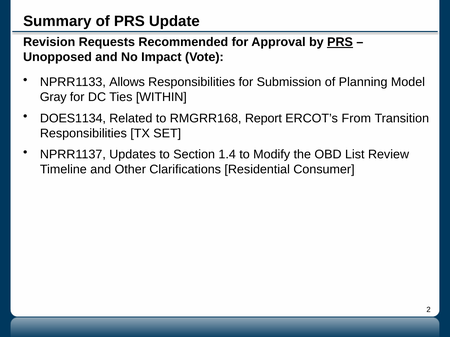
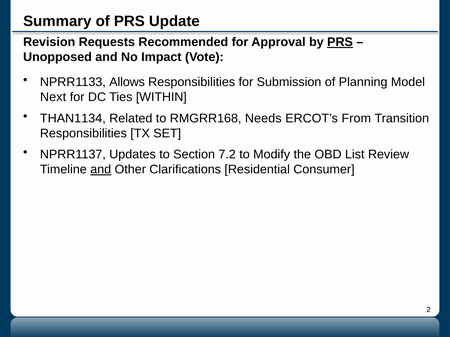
Gray: Gray -> Next (53, 97)
DOES1134: DOES1134 -> THAN1134 (73, 118)
Report: Report -> Needs (263, 118)
1.4: 1.4 -> 7.2 (227, 155)
and underline: none -> present (101, 170)
